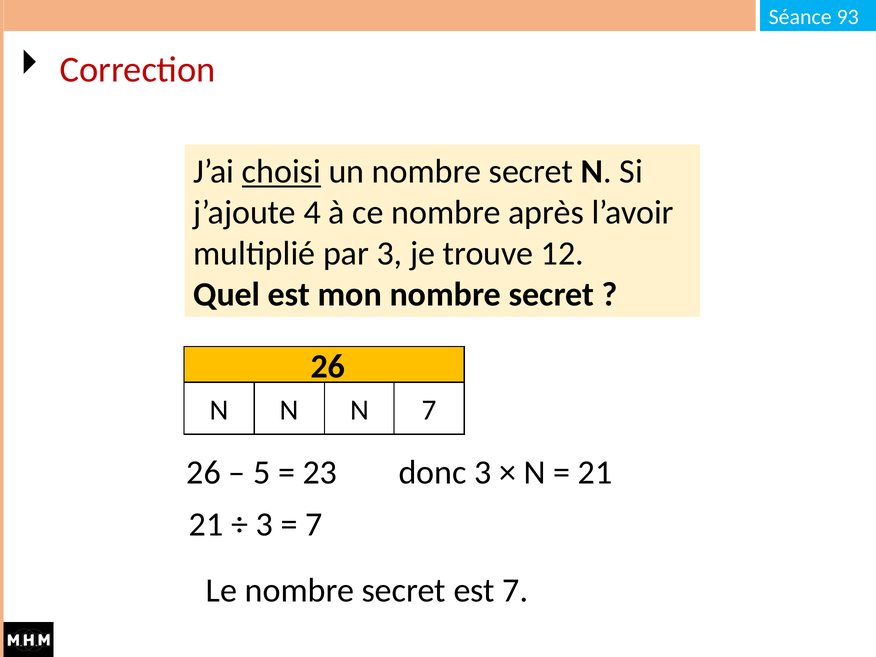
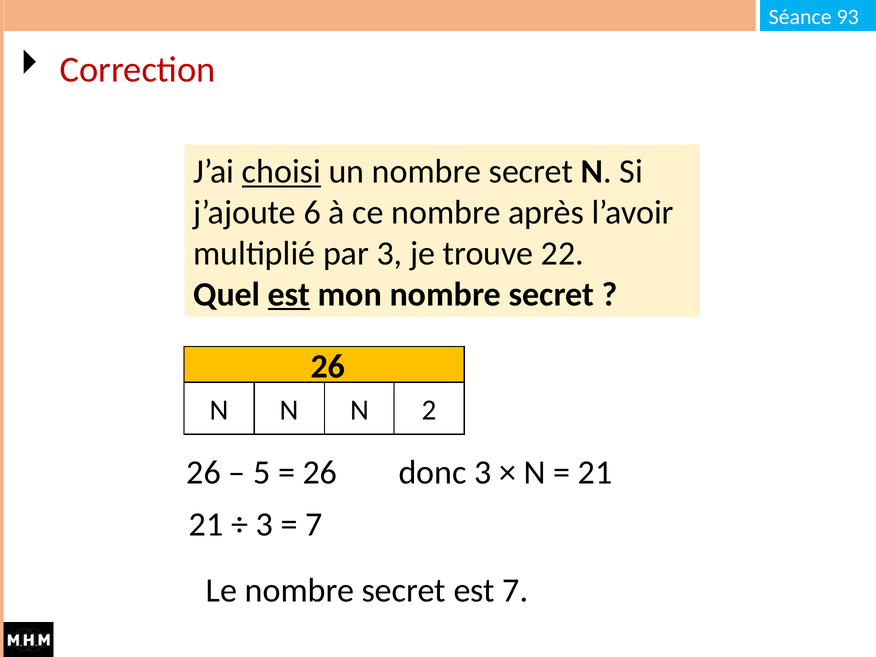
4: 4 -> 6 (312, 213)
12: 12 -> 22 (562, 254)
est underline: none -> present (289, 294)
N 7: 7 -> 2 (429, 410)
23: 23 -> 26 (320, 473)
